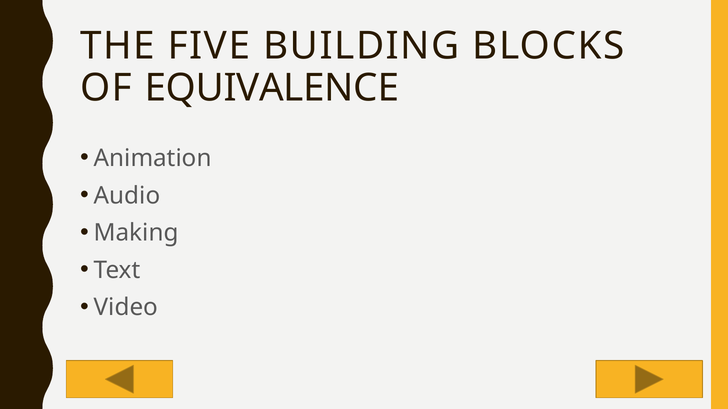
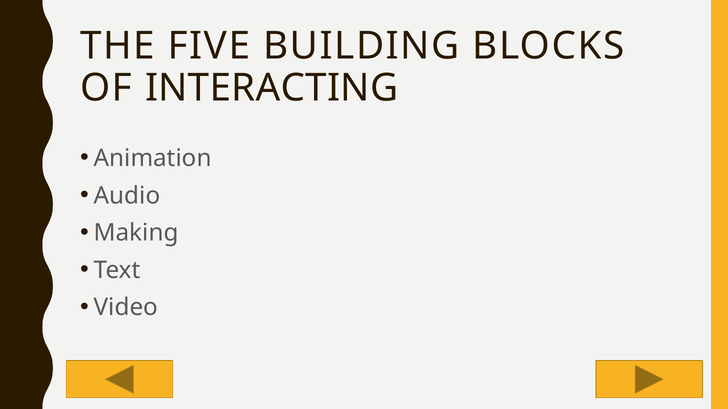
EQUIVALENCE: EQUIVALENCE -> INTERACTING (272, 88)
